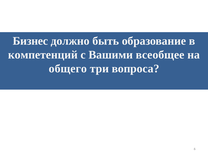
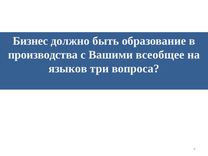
компетенций: компетенций -> производства (43, 55)
общего: общего -> языков (68, 69)
